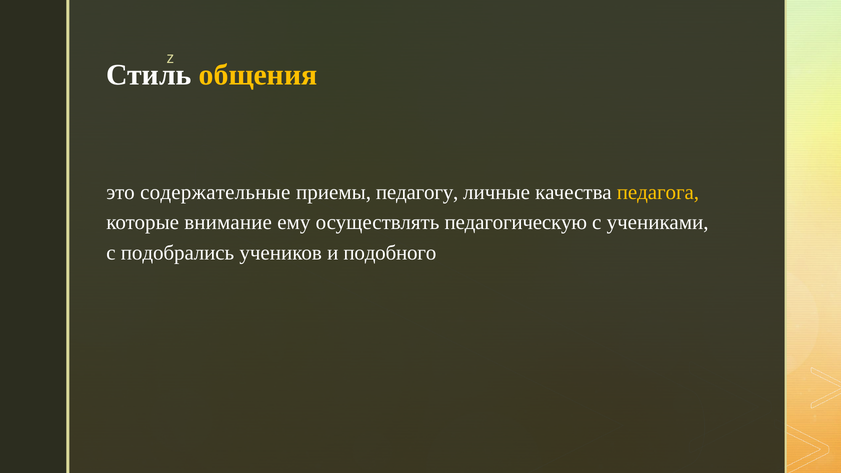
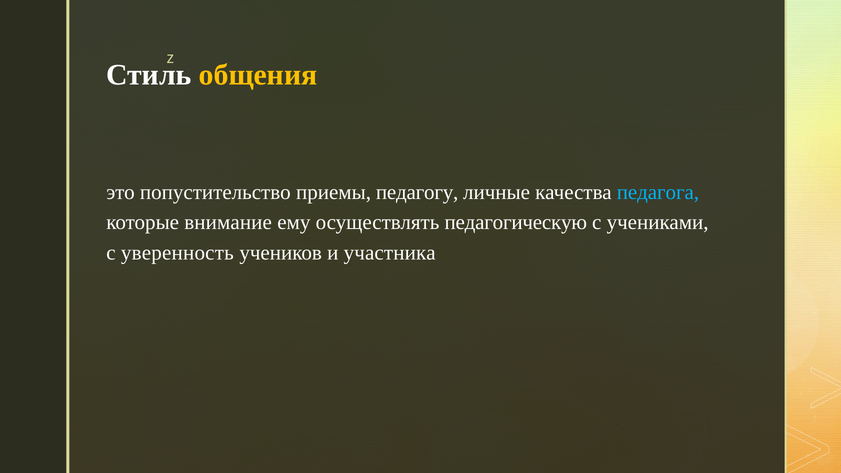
содержательные: содержательные -> попустительство (215, 192)
педагога colour: yellow -> light blue (658, 192)
подобрались: подобрались -> уверенность (177, 253)
подобного: подобного -> участника (390, 253)
